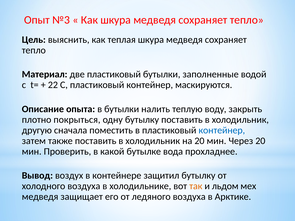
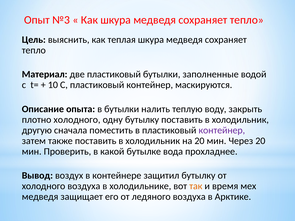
22: 22 -> 10 (53, 85)
плотно покрыться: покрыться -> холодного (77, 120)
контейнер colour: blue -> purple (222, 130)
льдом: льдом -> время (225, 186)
